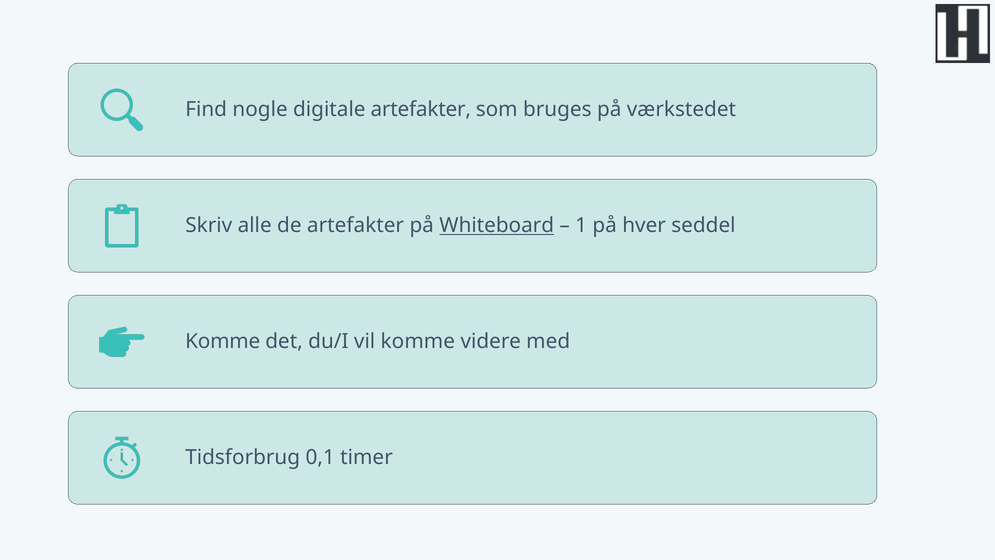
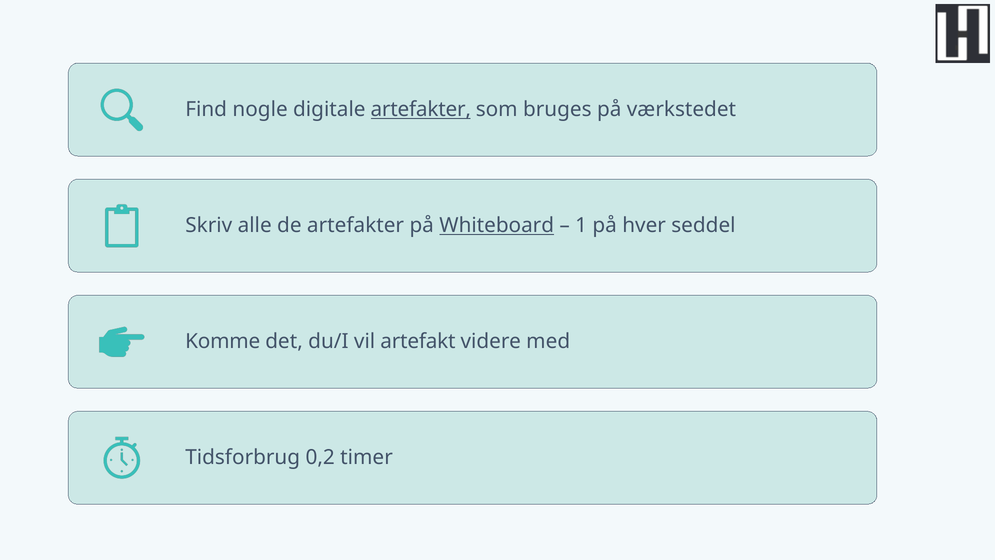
artefakter underline: none -> present (421, 109)
vil komme: komme -> artefakt (418, 341)
0,1: 0,1 -> 0,2 (320, 457)
